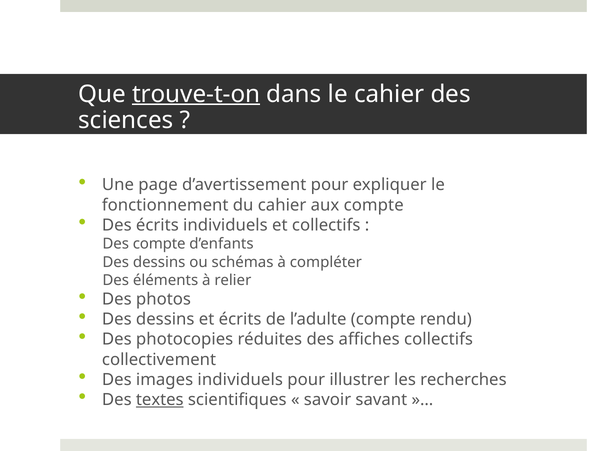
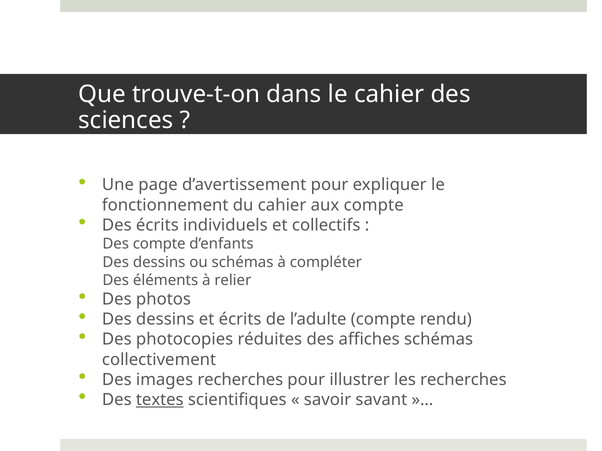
trouve-t-on underline: present -> none (196, 94)
affiches collectifs: collectifs -> schémas (439, 340)
images individuels: individuels -> recherches (240, 380)
